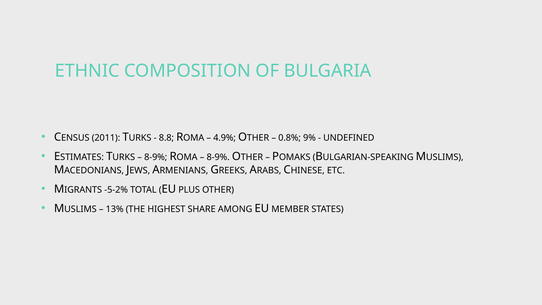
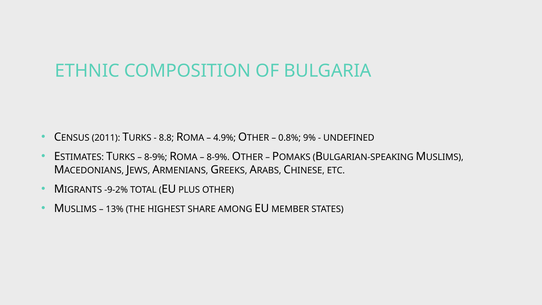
-5-2%: -5-2% -> -9-2% (116, 190)
